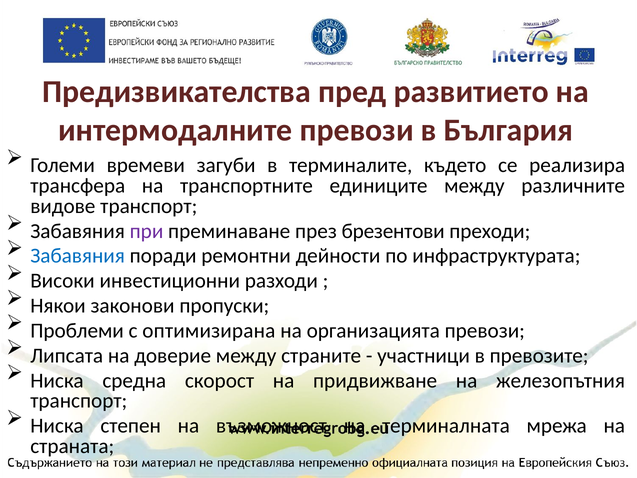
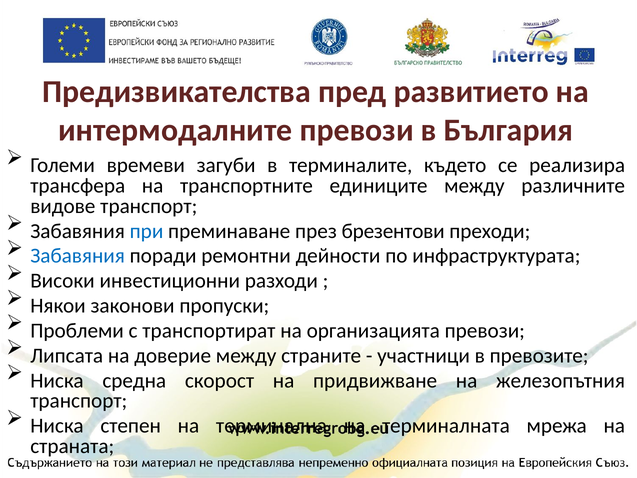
при colour: purple -> blue (147, 231)
оптимизирана: оптимизирана -> транспортират (209, 331)
възможност: възможност -> терминална (271, 426)
